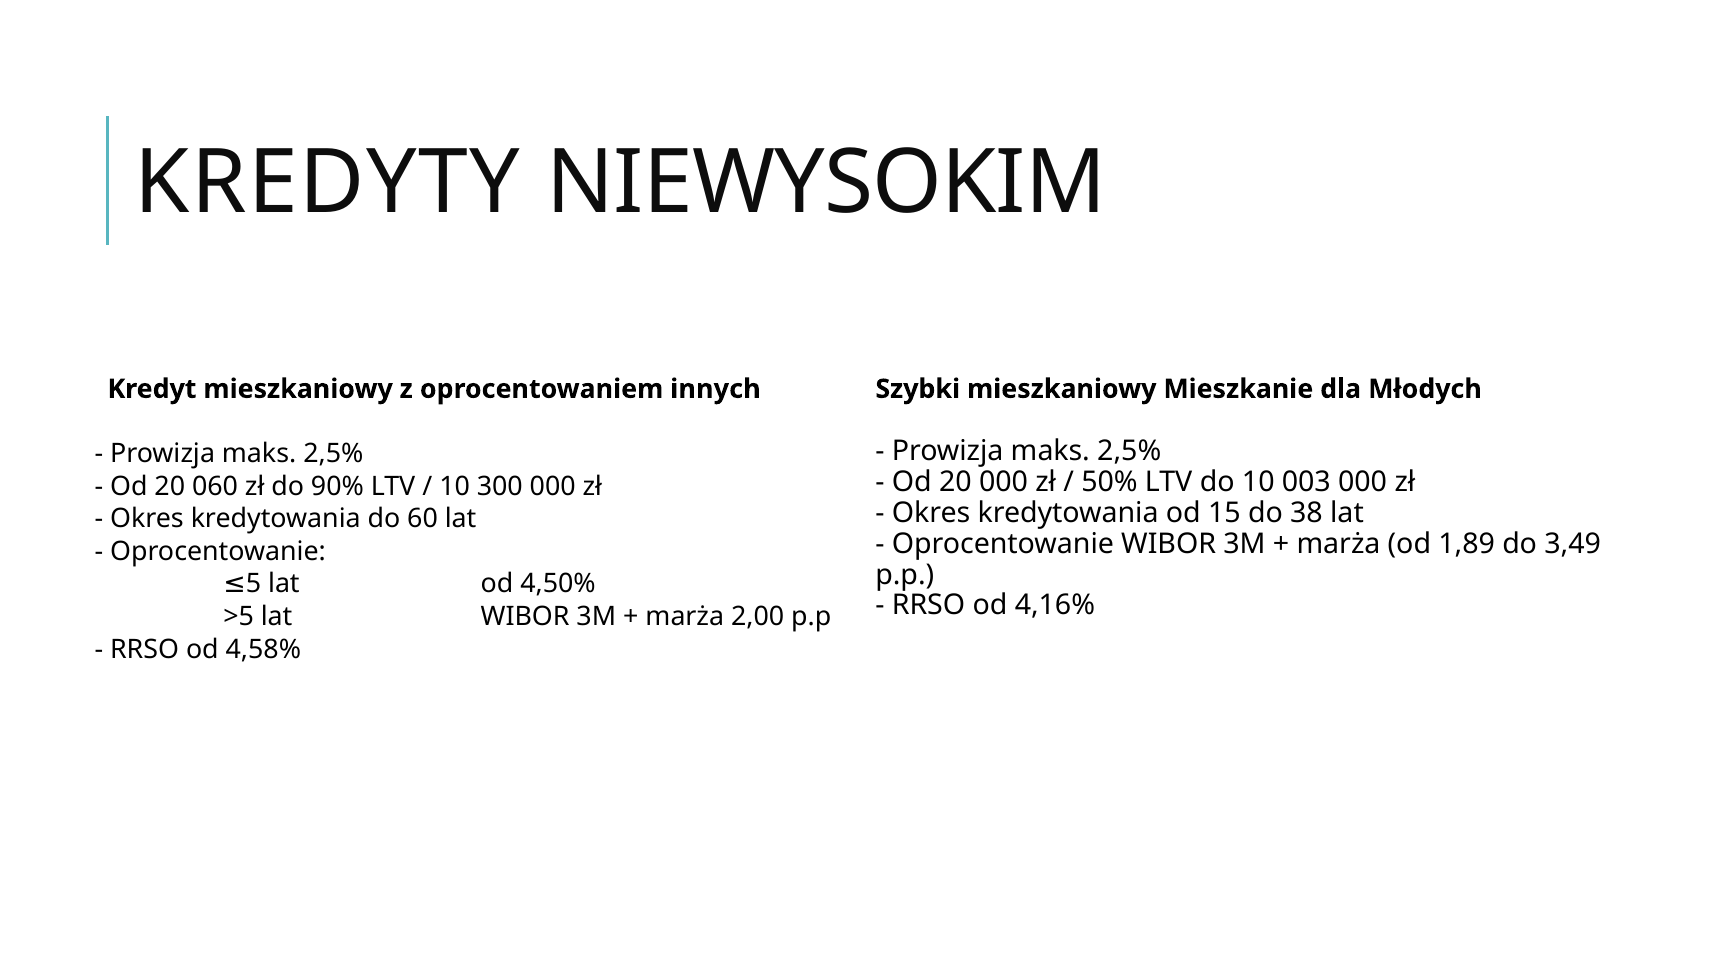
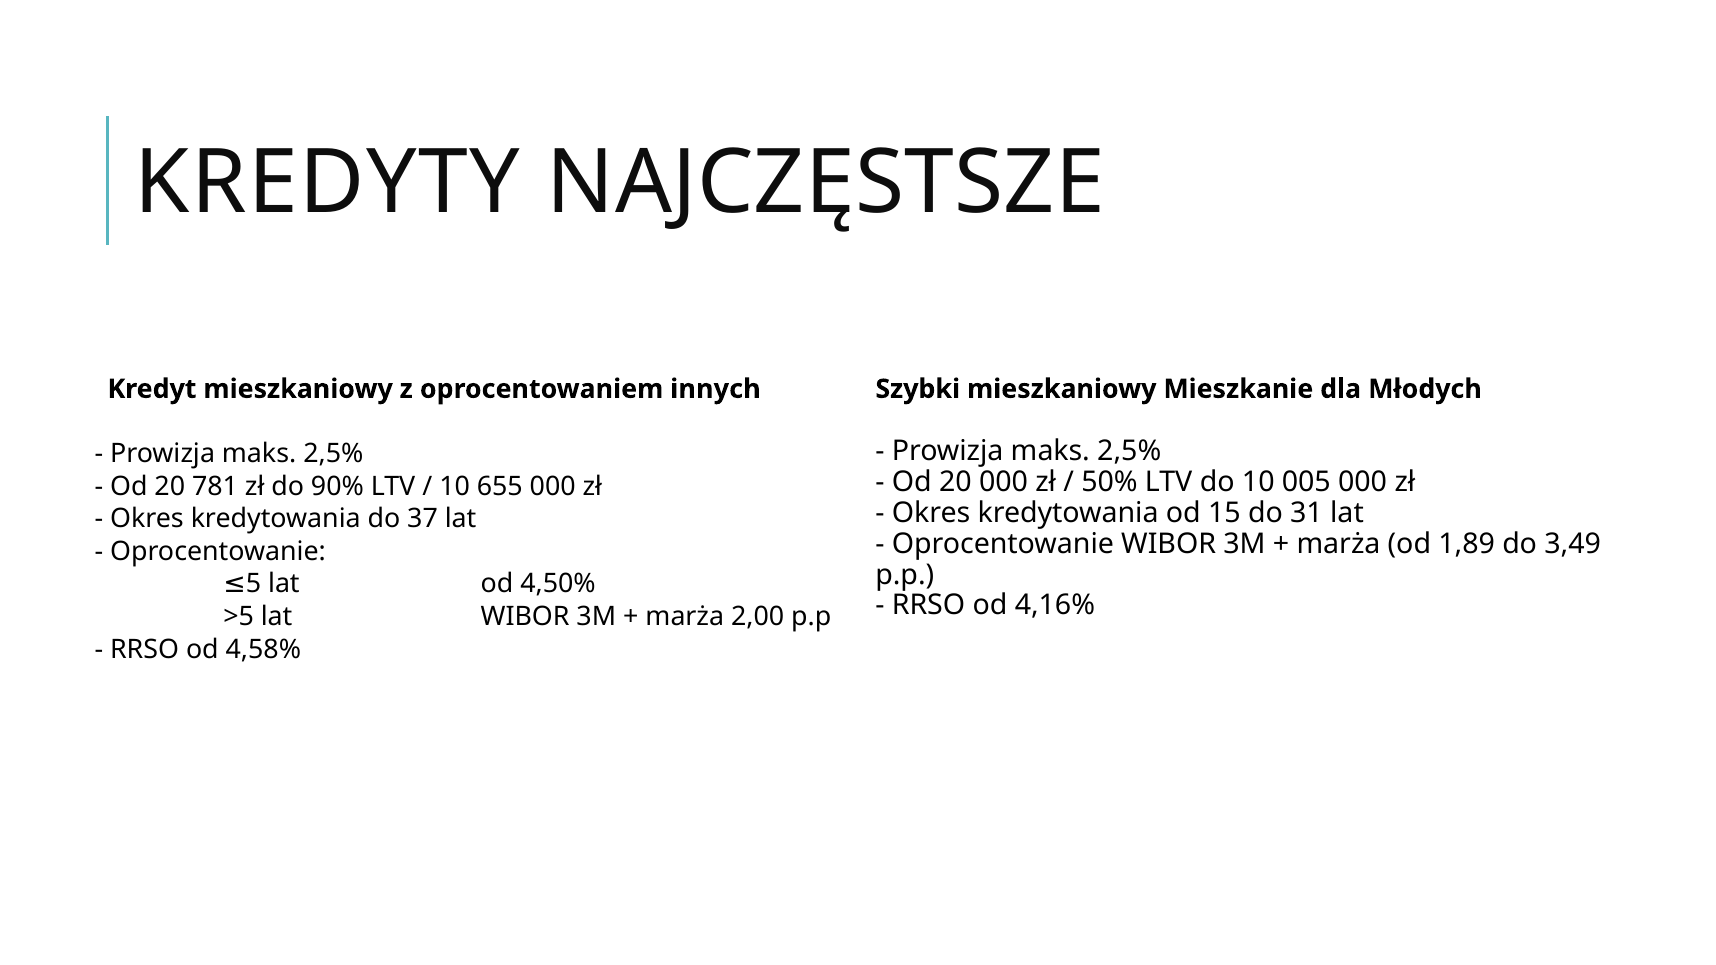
NIEWYSOKIM: NIEWYSOKIM -> NAJCZĘSTSZE (826, 184)
003: 003 -> 005 (1306, 482)
060: 060 -> 781 (215, 486)
300: 300 -> 655 (500, 486)
38: 38 -> 31 (1306, 513)
60: 60 -> 37 (423, 519)
